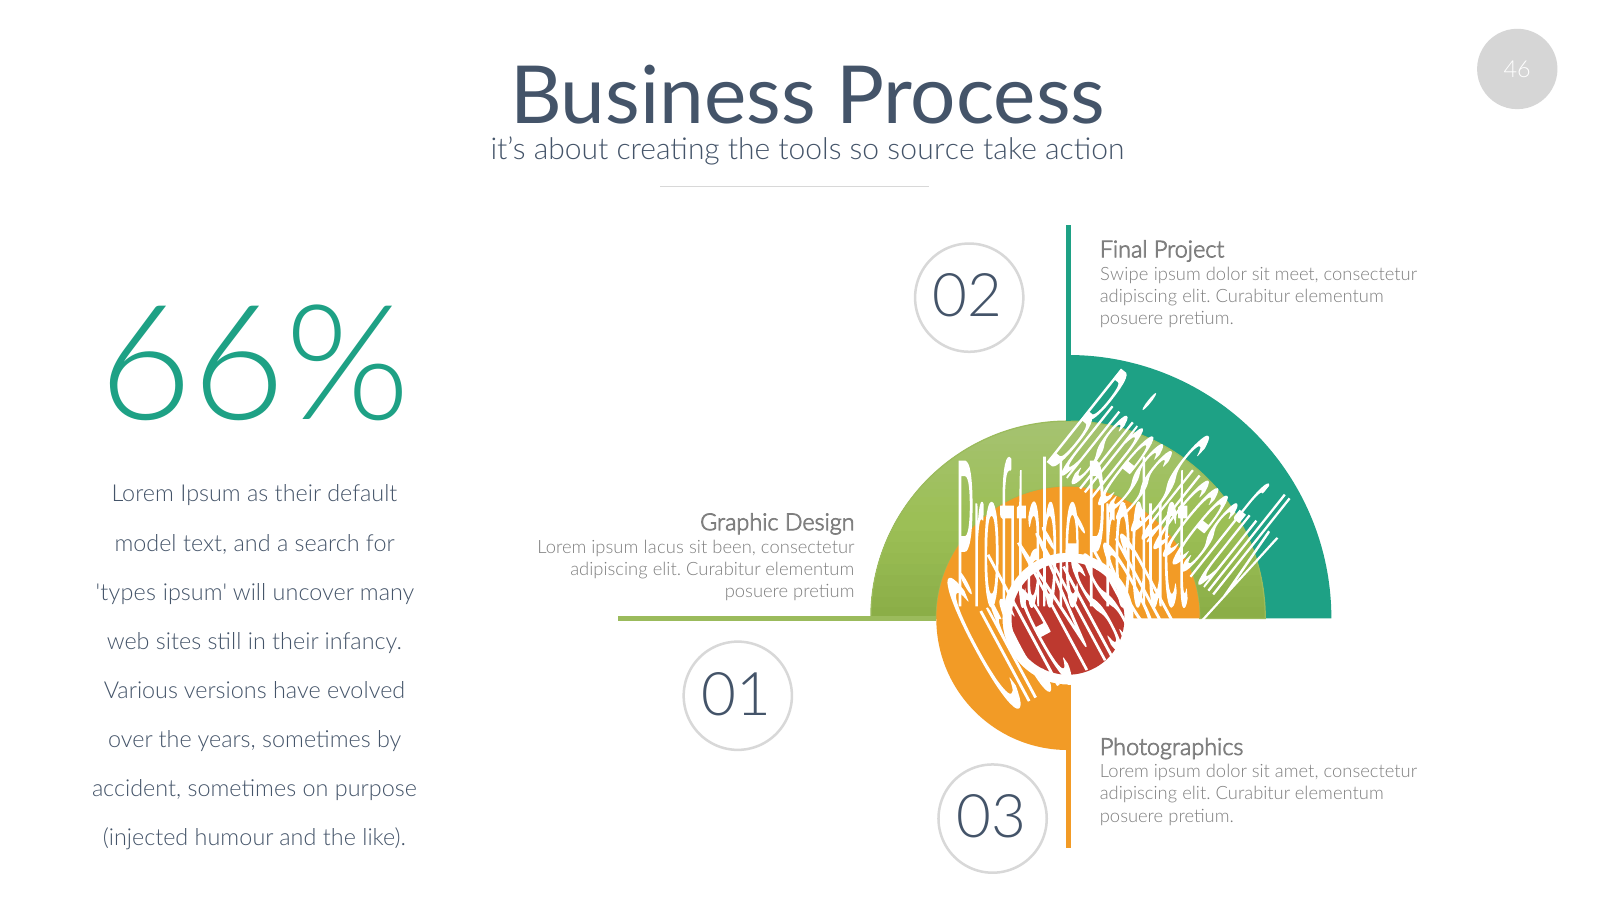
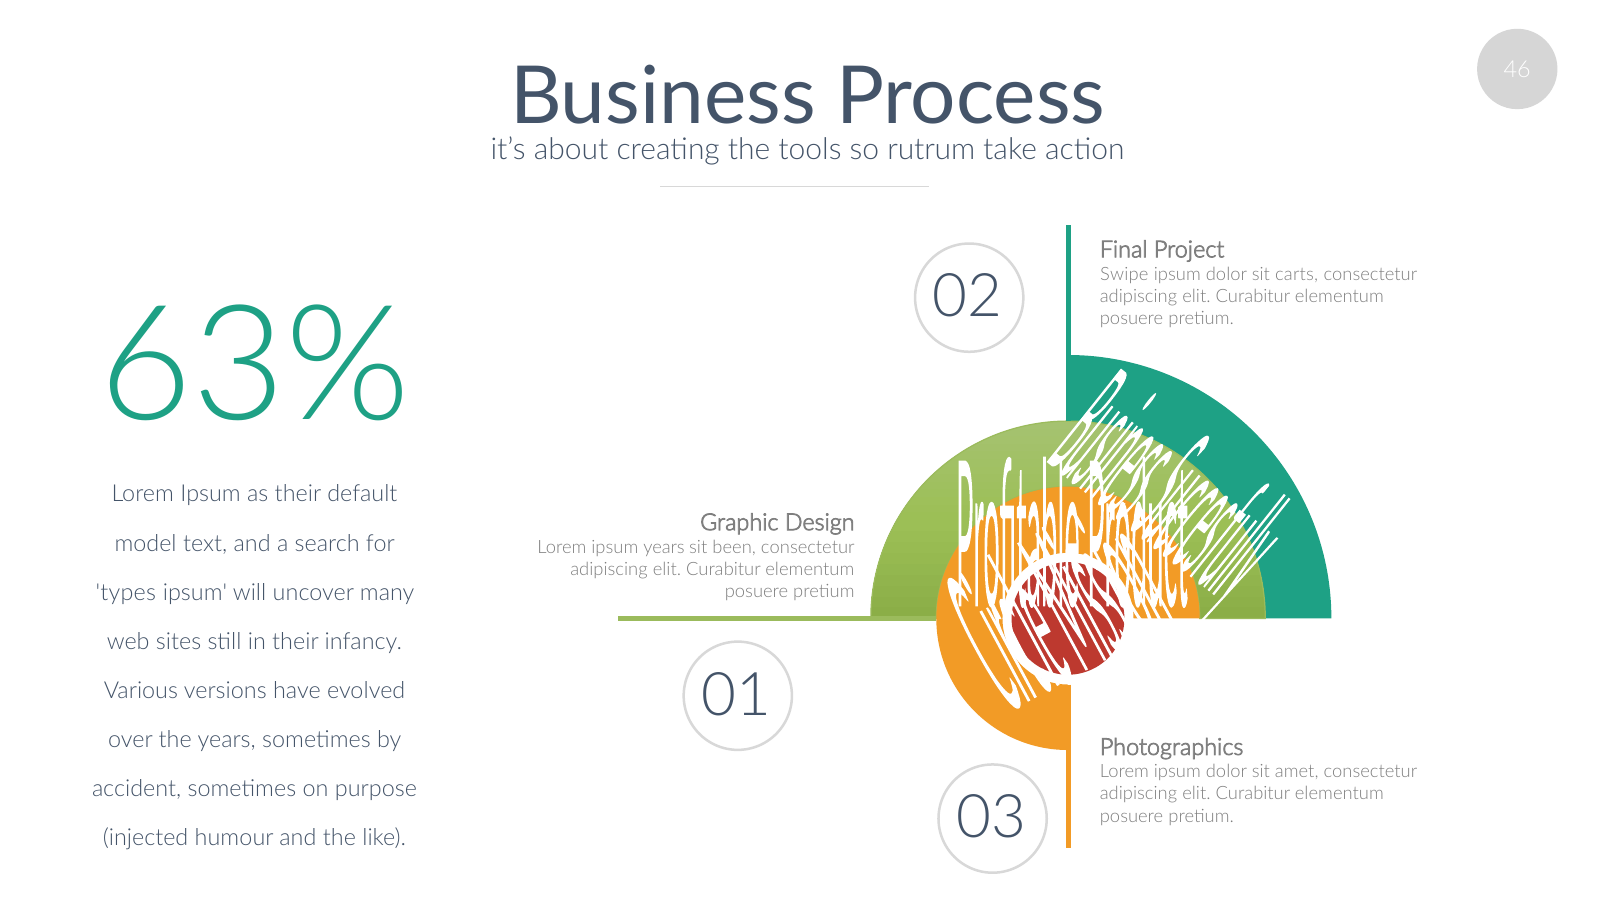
source: source -> rutrum (931, 149)
meet: meet -> carts (1297, 274)
66%: 66% -> 63% (255, 366)
ipsum lacus: lacus -> years (664, 547)
